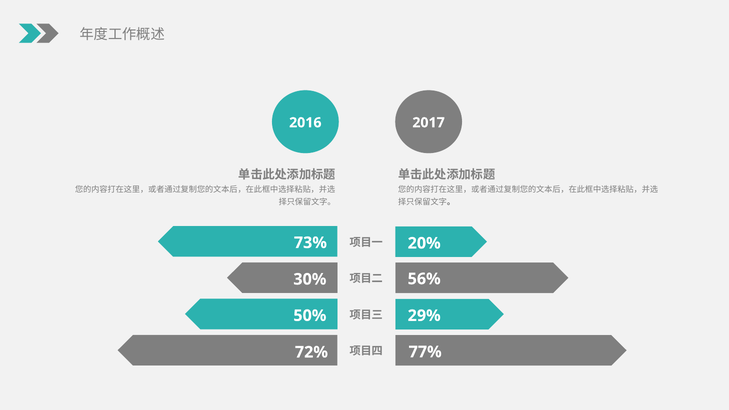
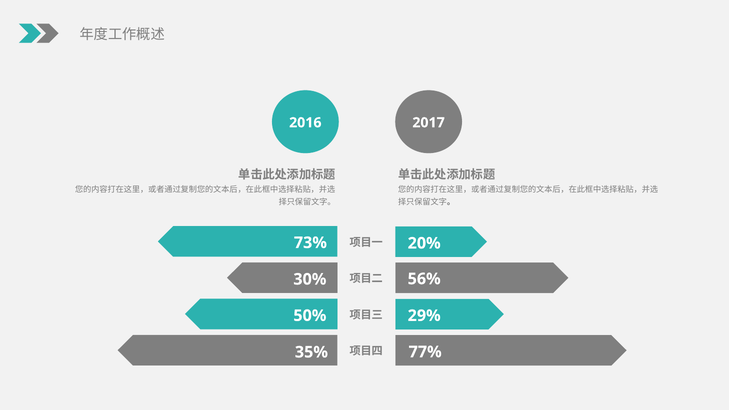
72%: 72% -> 35% (311, 352)
